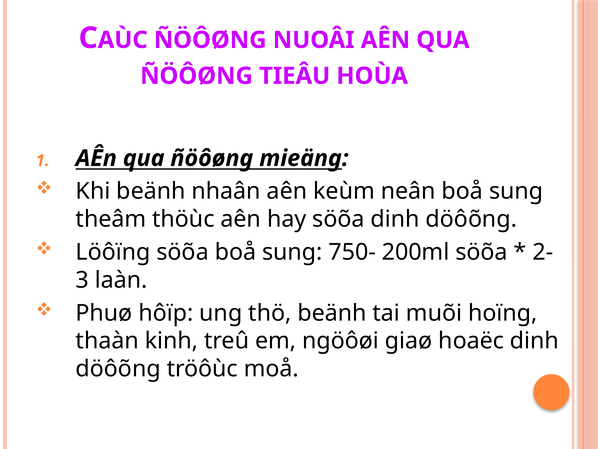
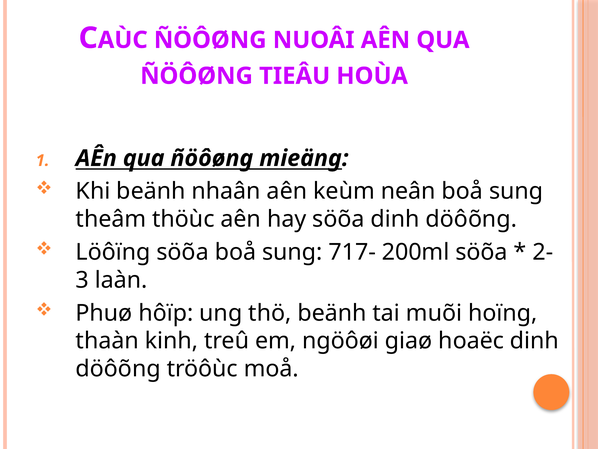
750-: 750- -> 717- (352, 252)
